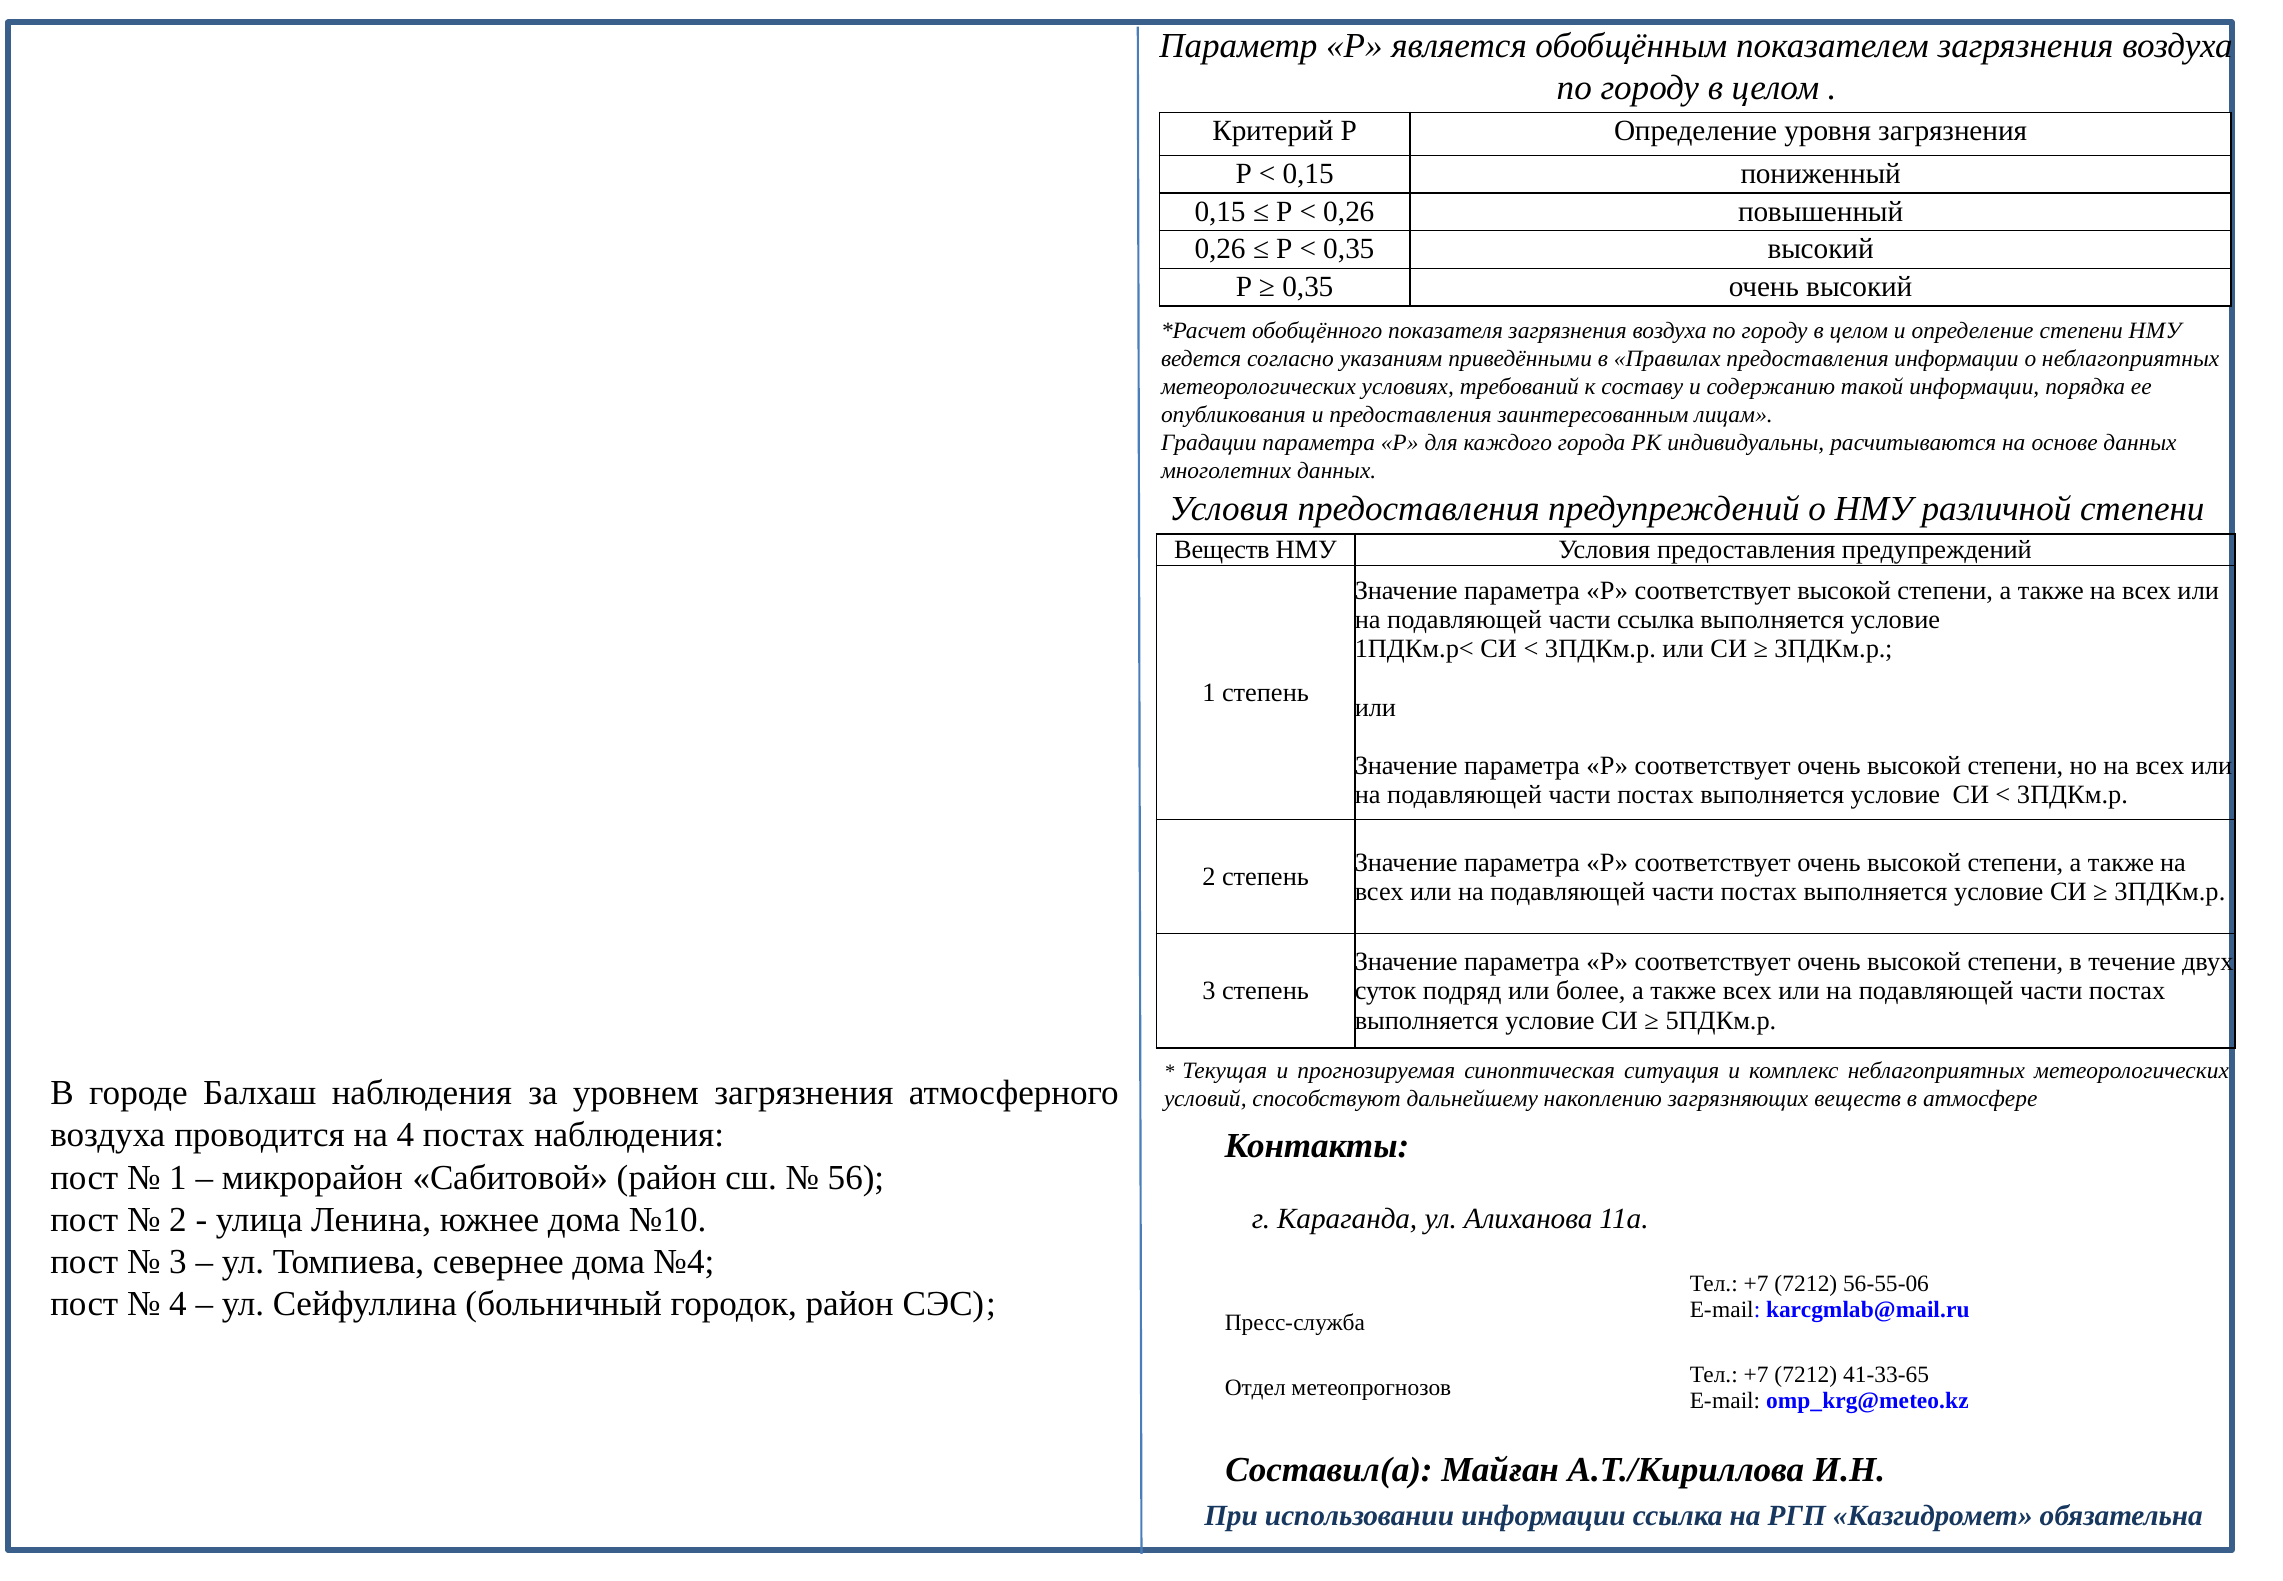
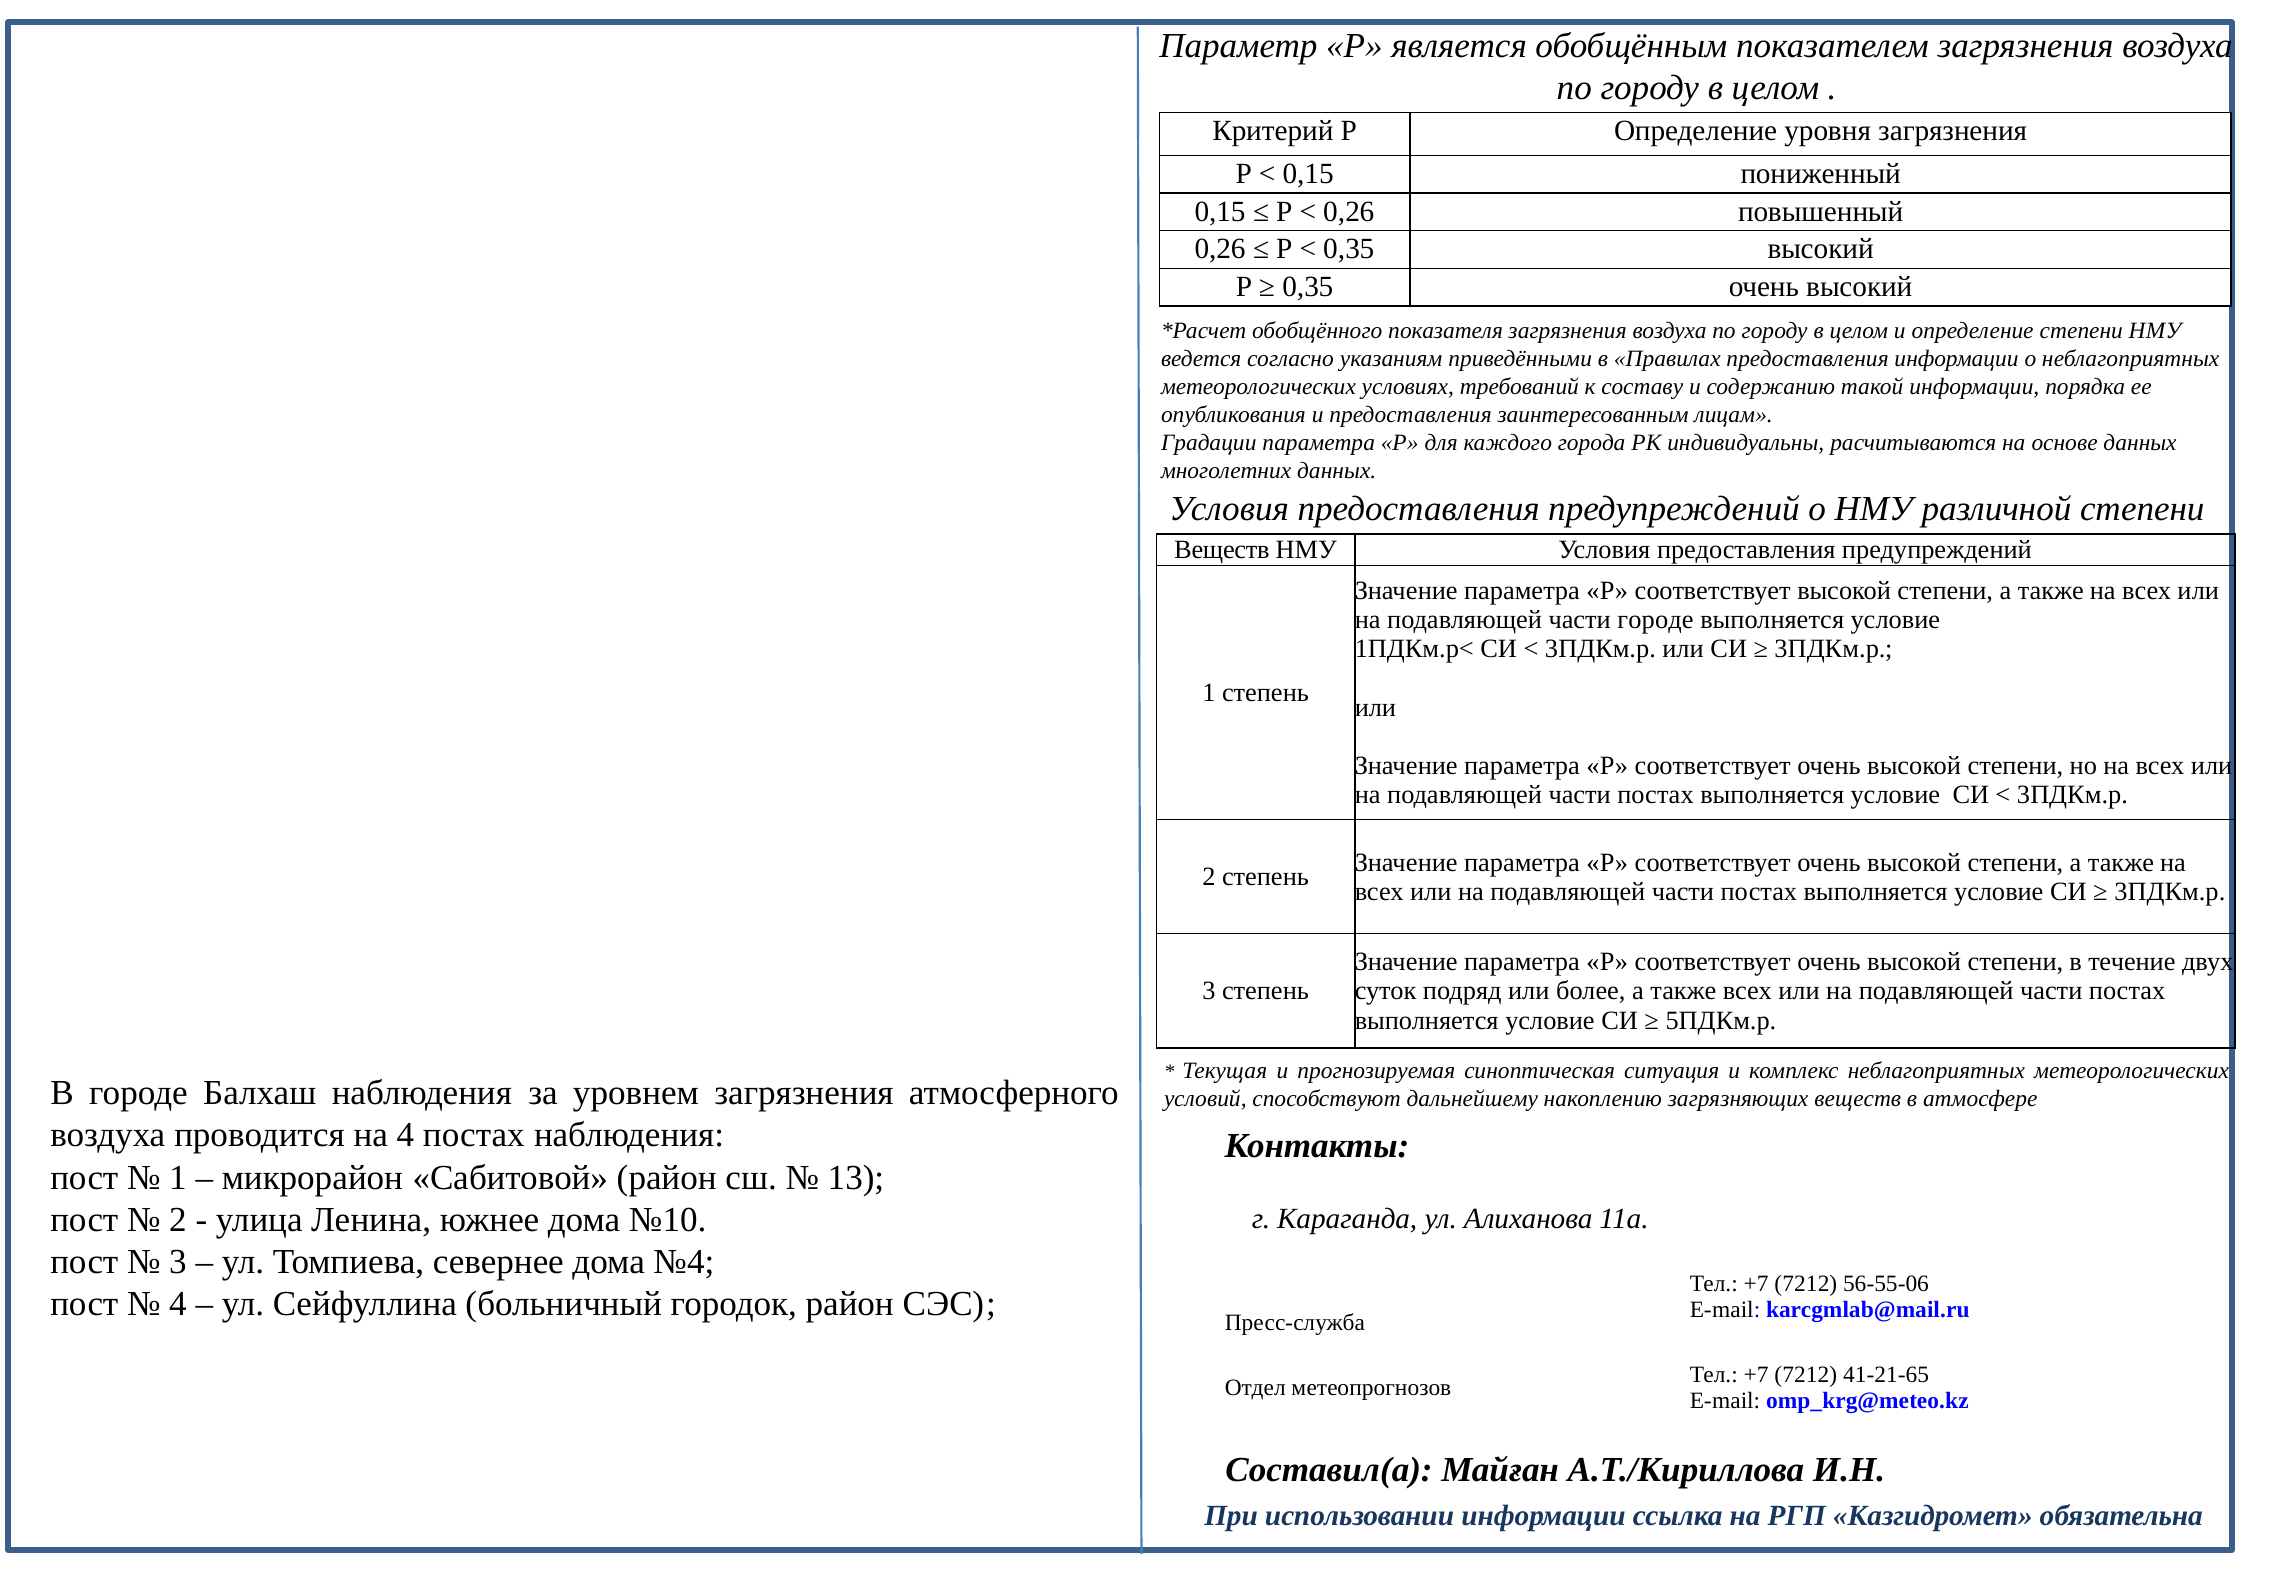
части ссылка: ссылка -> городе (1655, 620)
56: 56 -> 13 (856, 1177)
41-33-65: 41-33-65 -> 41-21-65 (1886, 1375)
